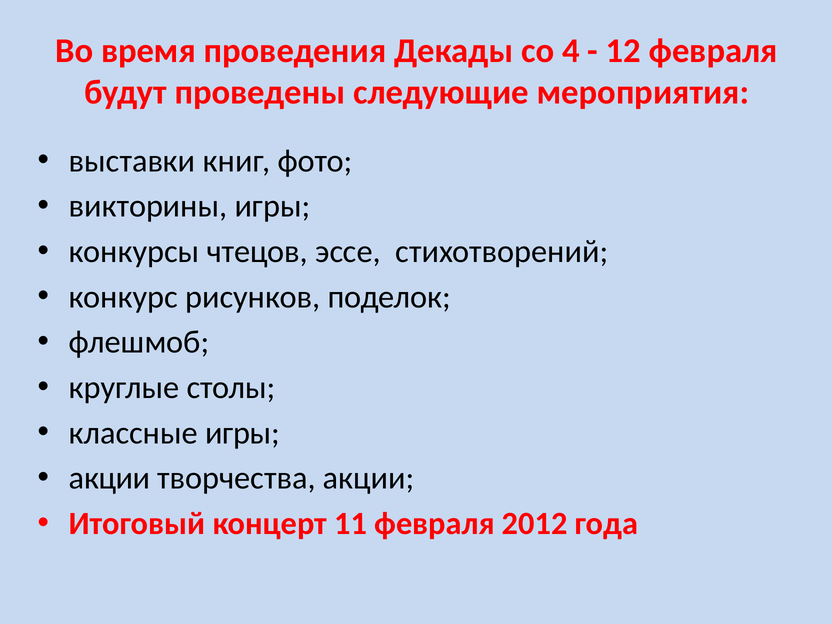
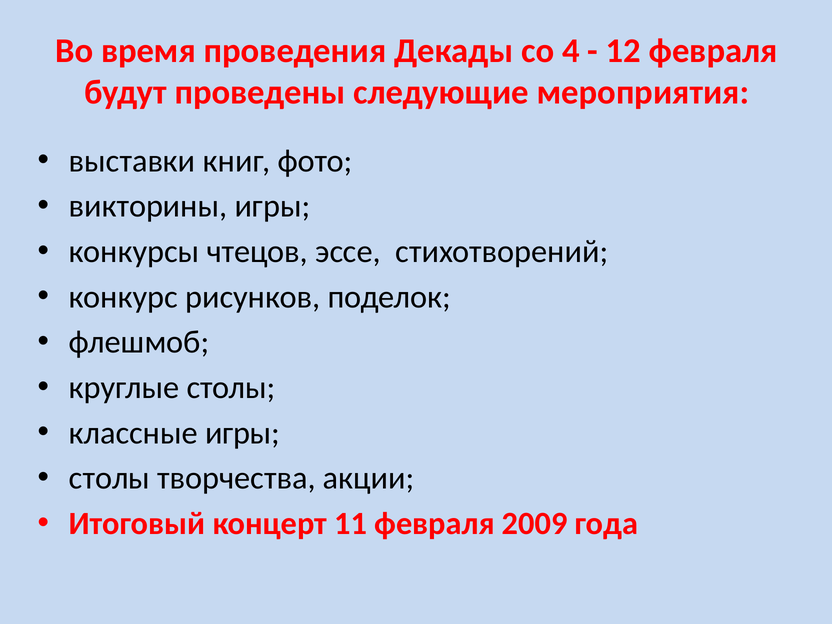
акции: акции -> столы (110, 478)
2012: 2012 -> 2009 (535, 524)
